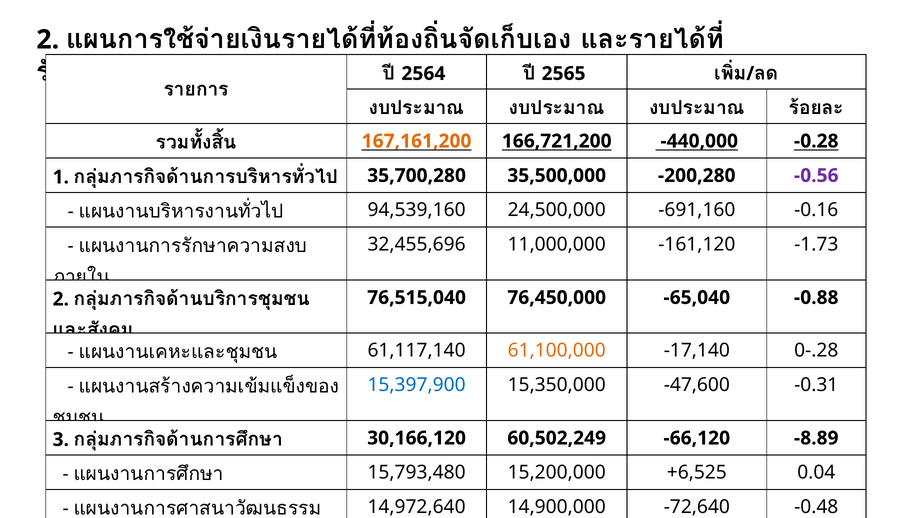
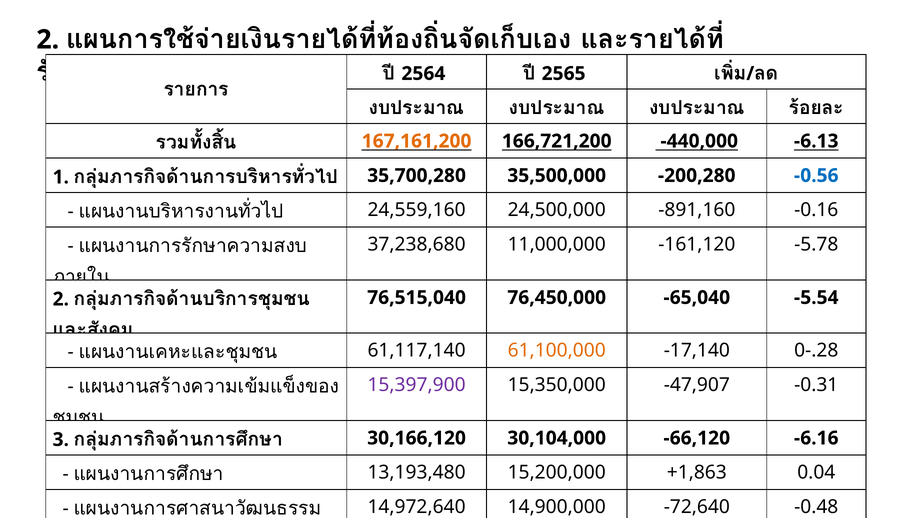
-0.28: -0.28 -> -6.13 (816, 141)
-0.56 colour: purple -> blue (816, 175)
94,539,160: 94,539,160 -> 24,559,160 (417, 210)
-691,160: -691,160 -> -891,160 (697, 210)
32,455,696: 32,455,696 -> 37,238,680 (417, 244)
-1.73: -1.73 -> -5.78 (816, 244)
-0.88: -0.88 -> -5.54 (816, 297)
15,397,900 colour: blue -> purple (417, 385)
-47,600: -47,600 -> -47,907 (697, 385)
60,502,249: 60,502,249 -> 30,104,000 (557, 438)
-8.89: -8.89 -> -6.16 (816, 438)
15,793,480: 15,793,480 -> 13,193,480 (417, 472)
+6,525: +6,525 -> +1,863 (697, 472)
